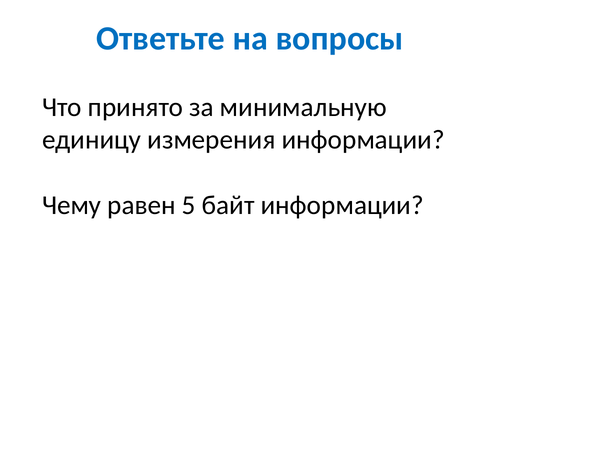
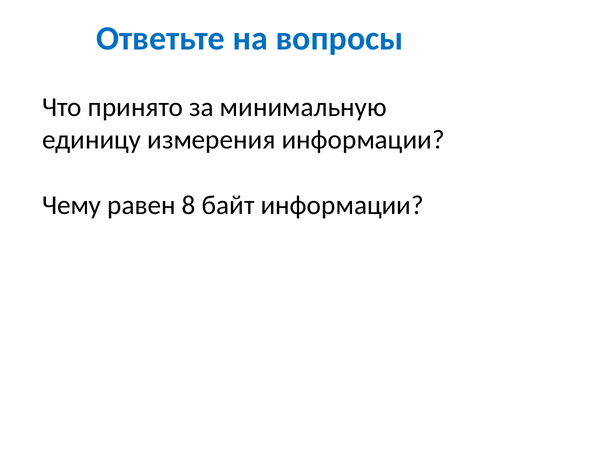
5: 5 -> 8 (189, 205)
